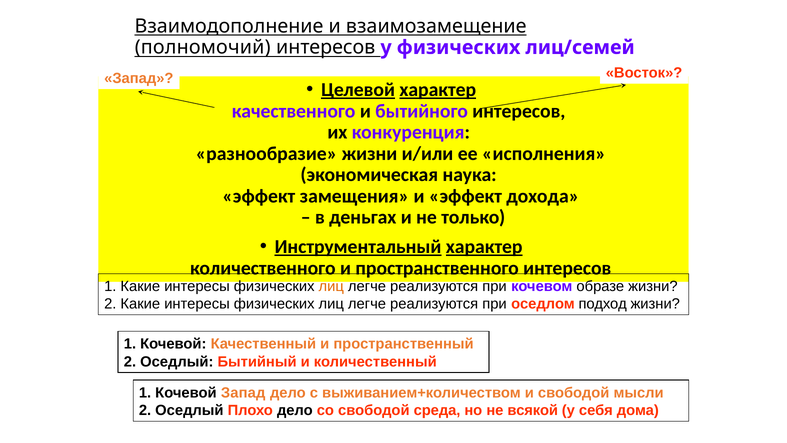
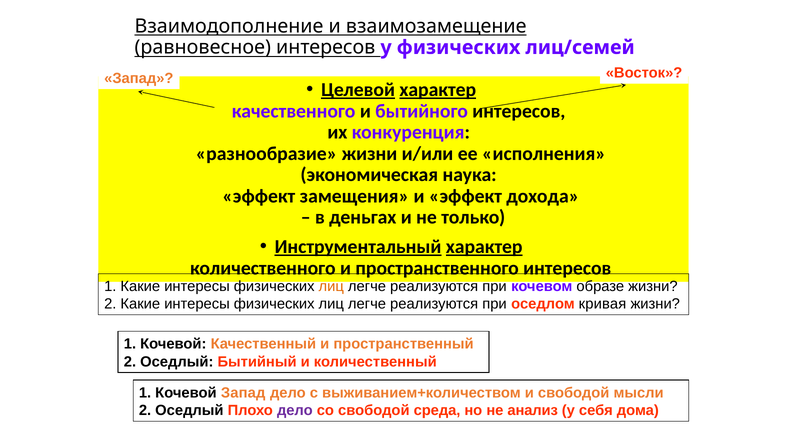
полномочий: полномочий -> равновесное (203, 47)
подход: подход -> кривая (603, 304)
дело colour: black -> purple (295, 410)
всякой: всякой -> анализ (533, 410)
